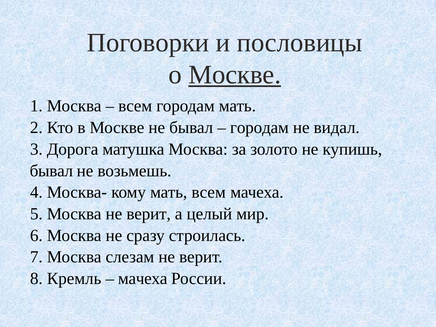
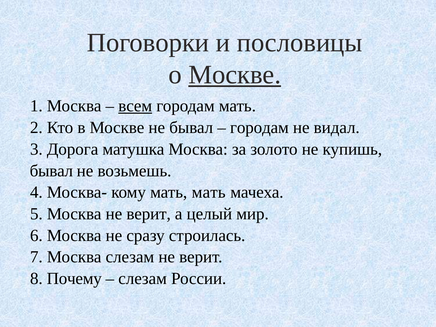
всем underline: none -> present (135, 106)
мать всем: всем -> мать (209, 192)
Кремль: Кремль -> Почему (74, 279)
мачеха: мачеха -> слезам (143, 279)
